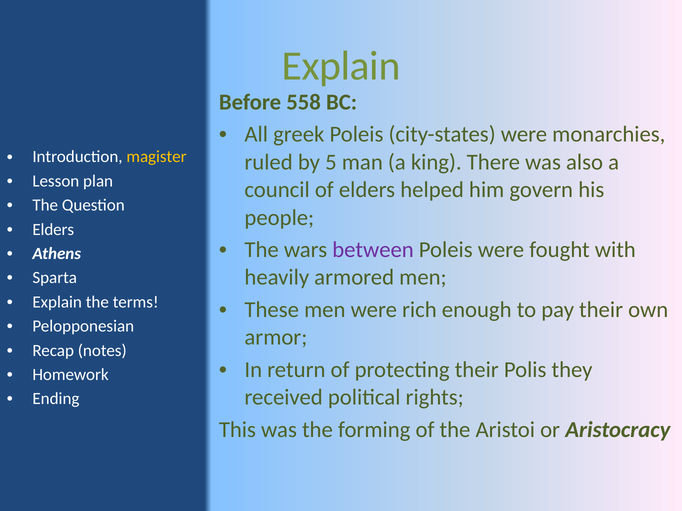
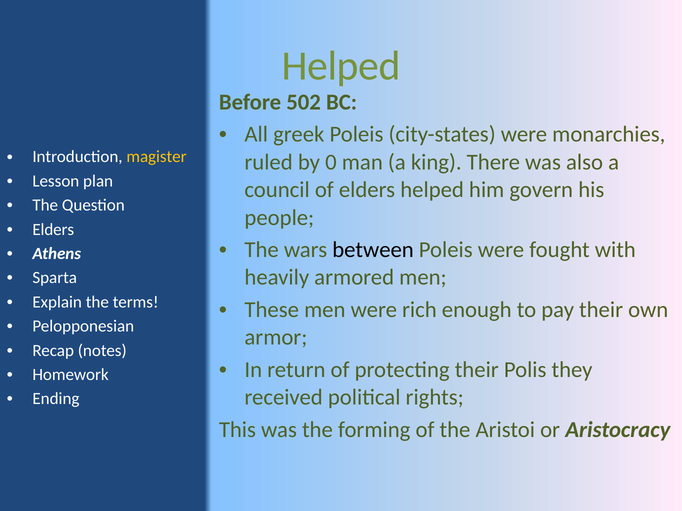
Explain: Explain -> Helped (341, 66)
558: 558 -> 502 (304, 102)
5: 5 -> 0 (331, 162)
between colour: purple -> black (373, 250)
